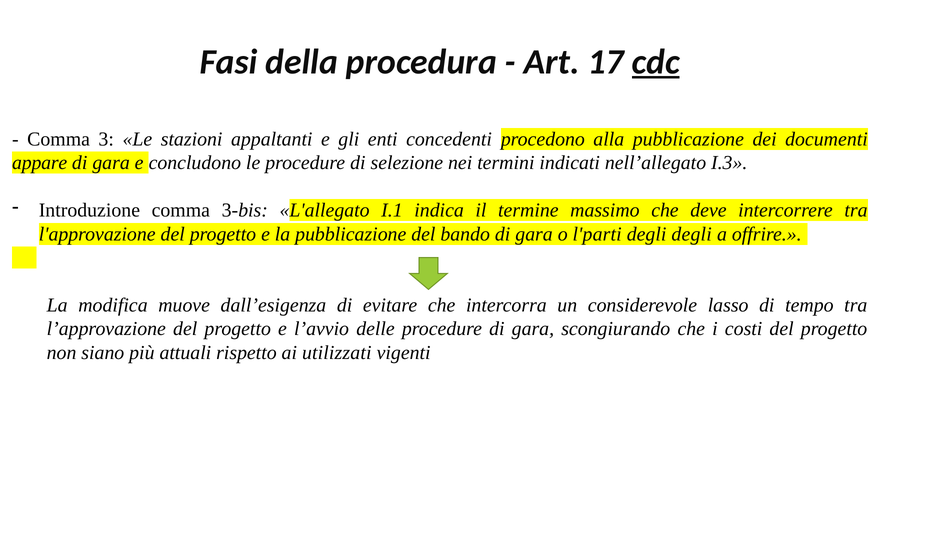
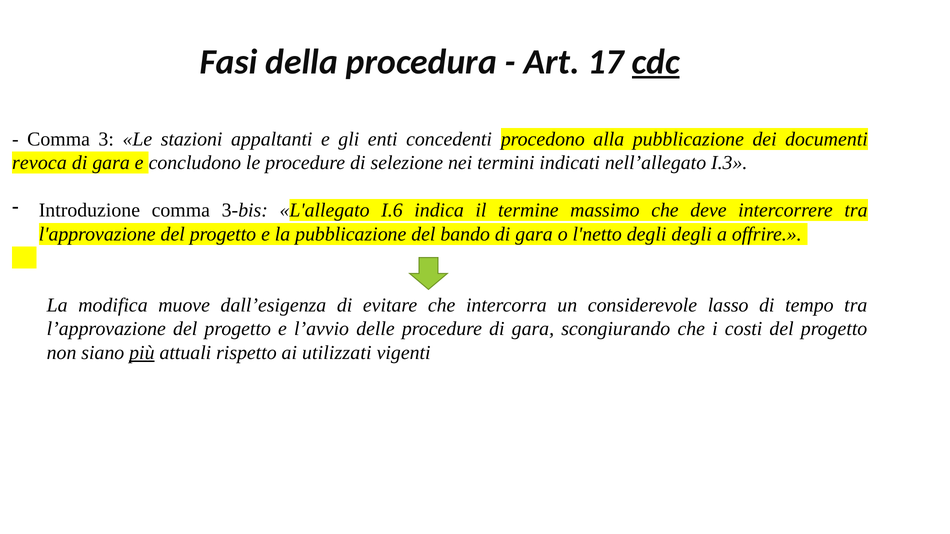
appare: appare -> revoca (39, 163)
I.1: I.1 -> I.6 (392, 210)
l'parti: l'parti -> l'netto (597, 234)
più underline: none -> present (142, 353)
